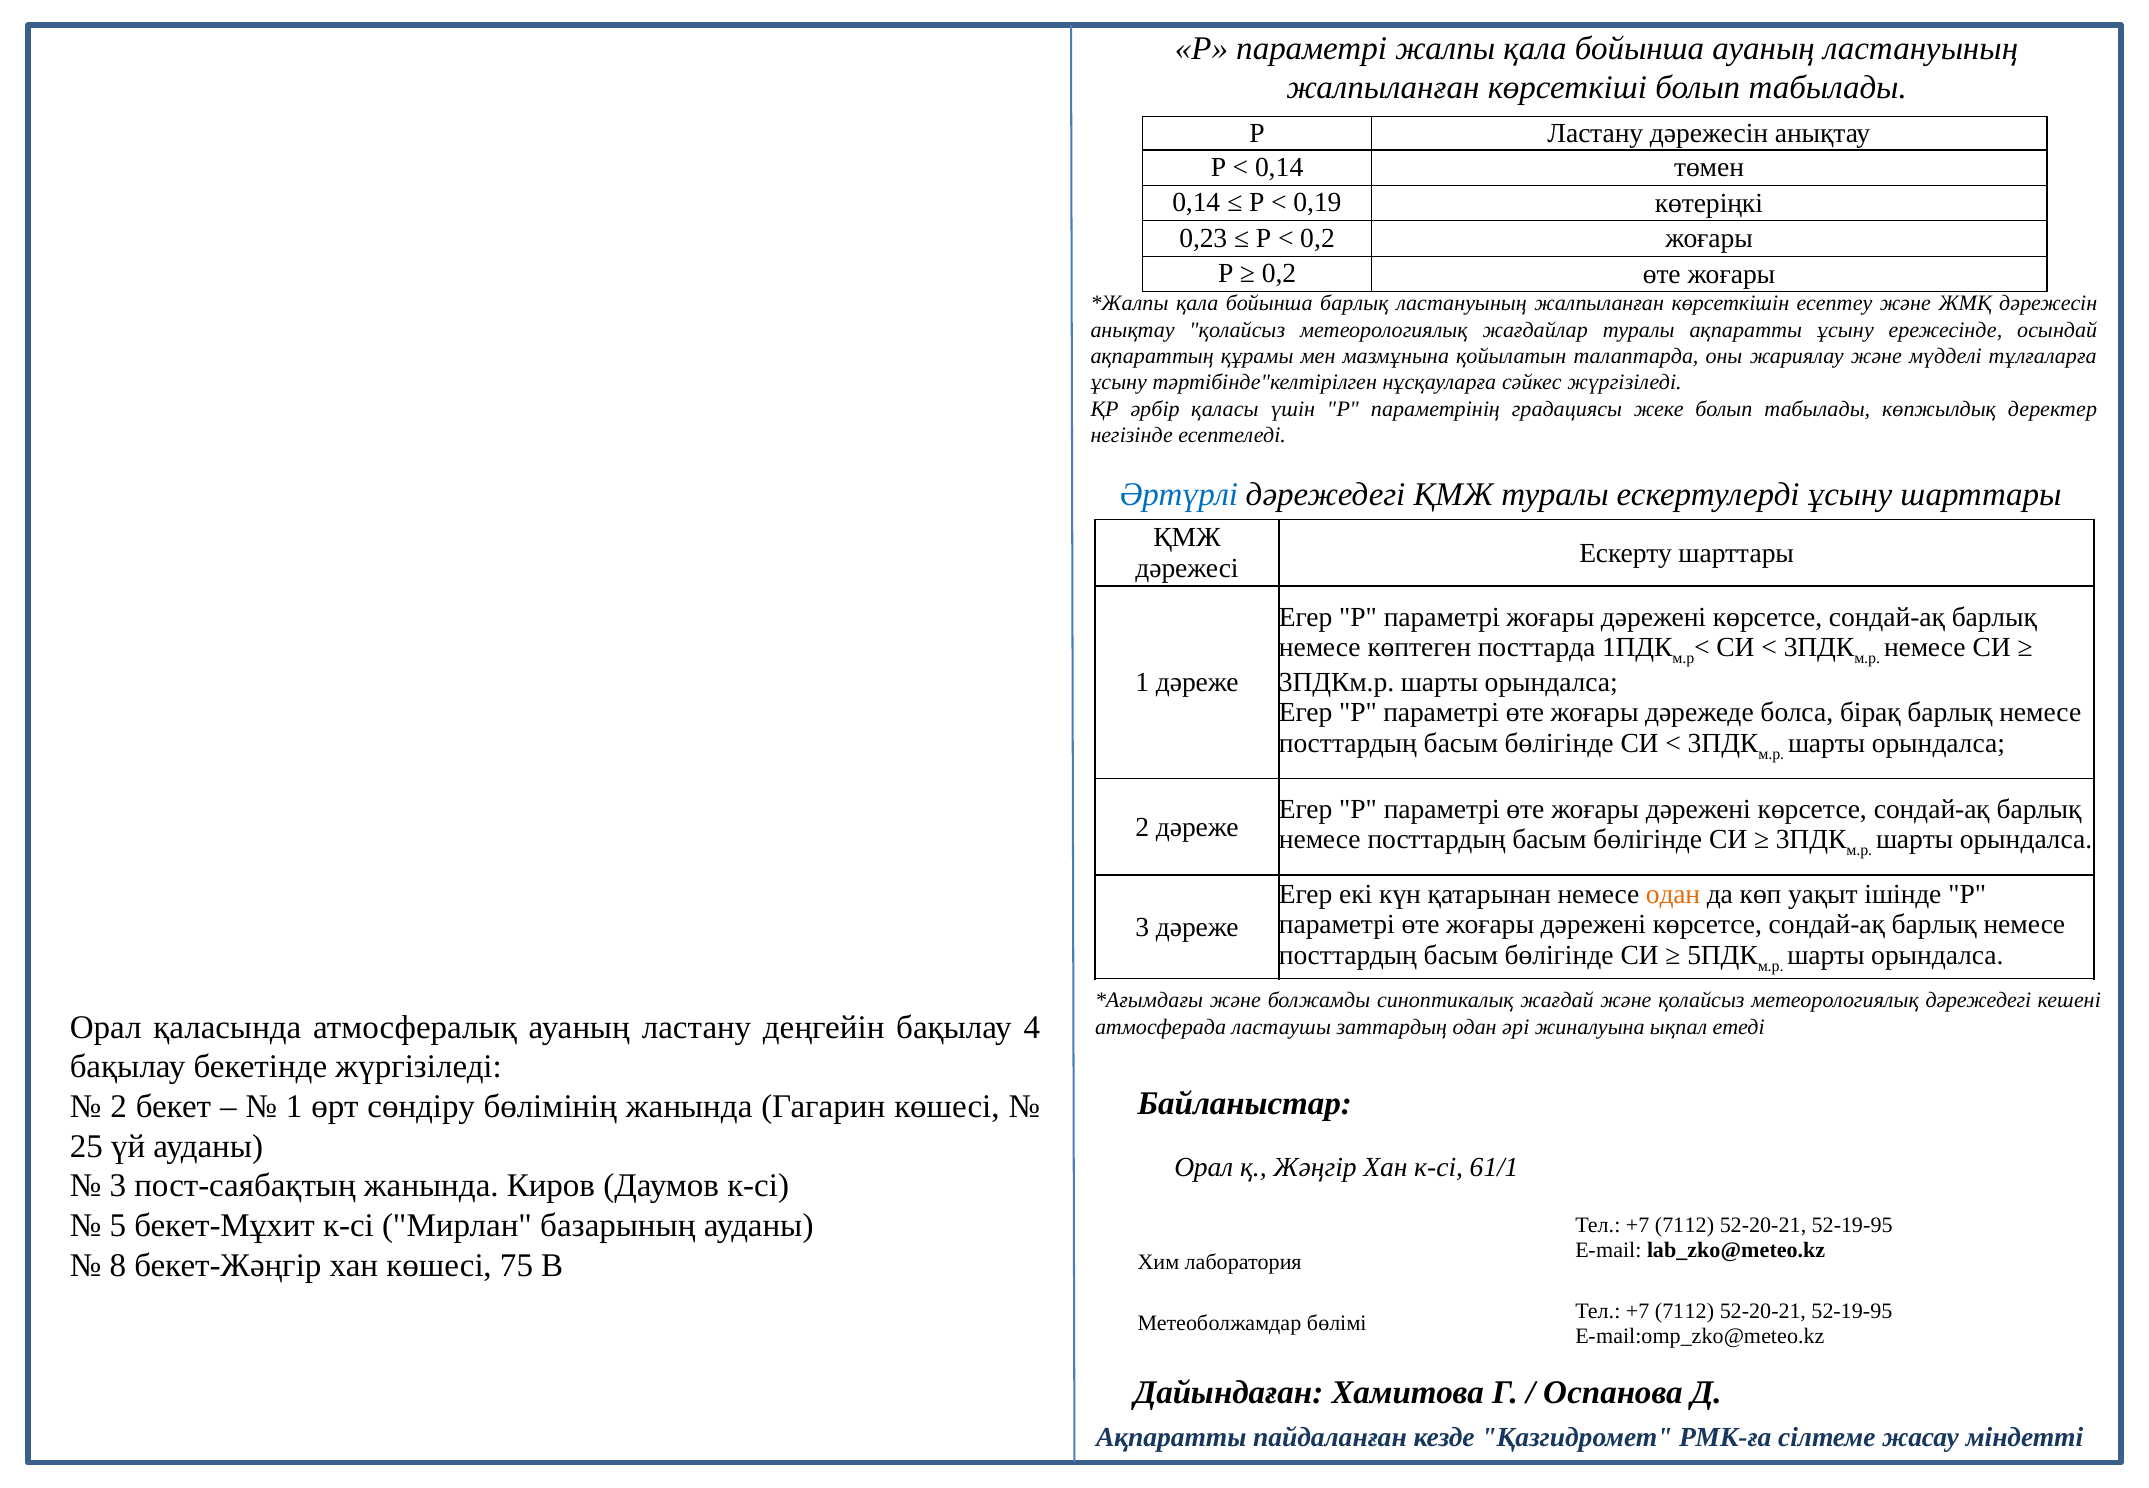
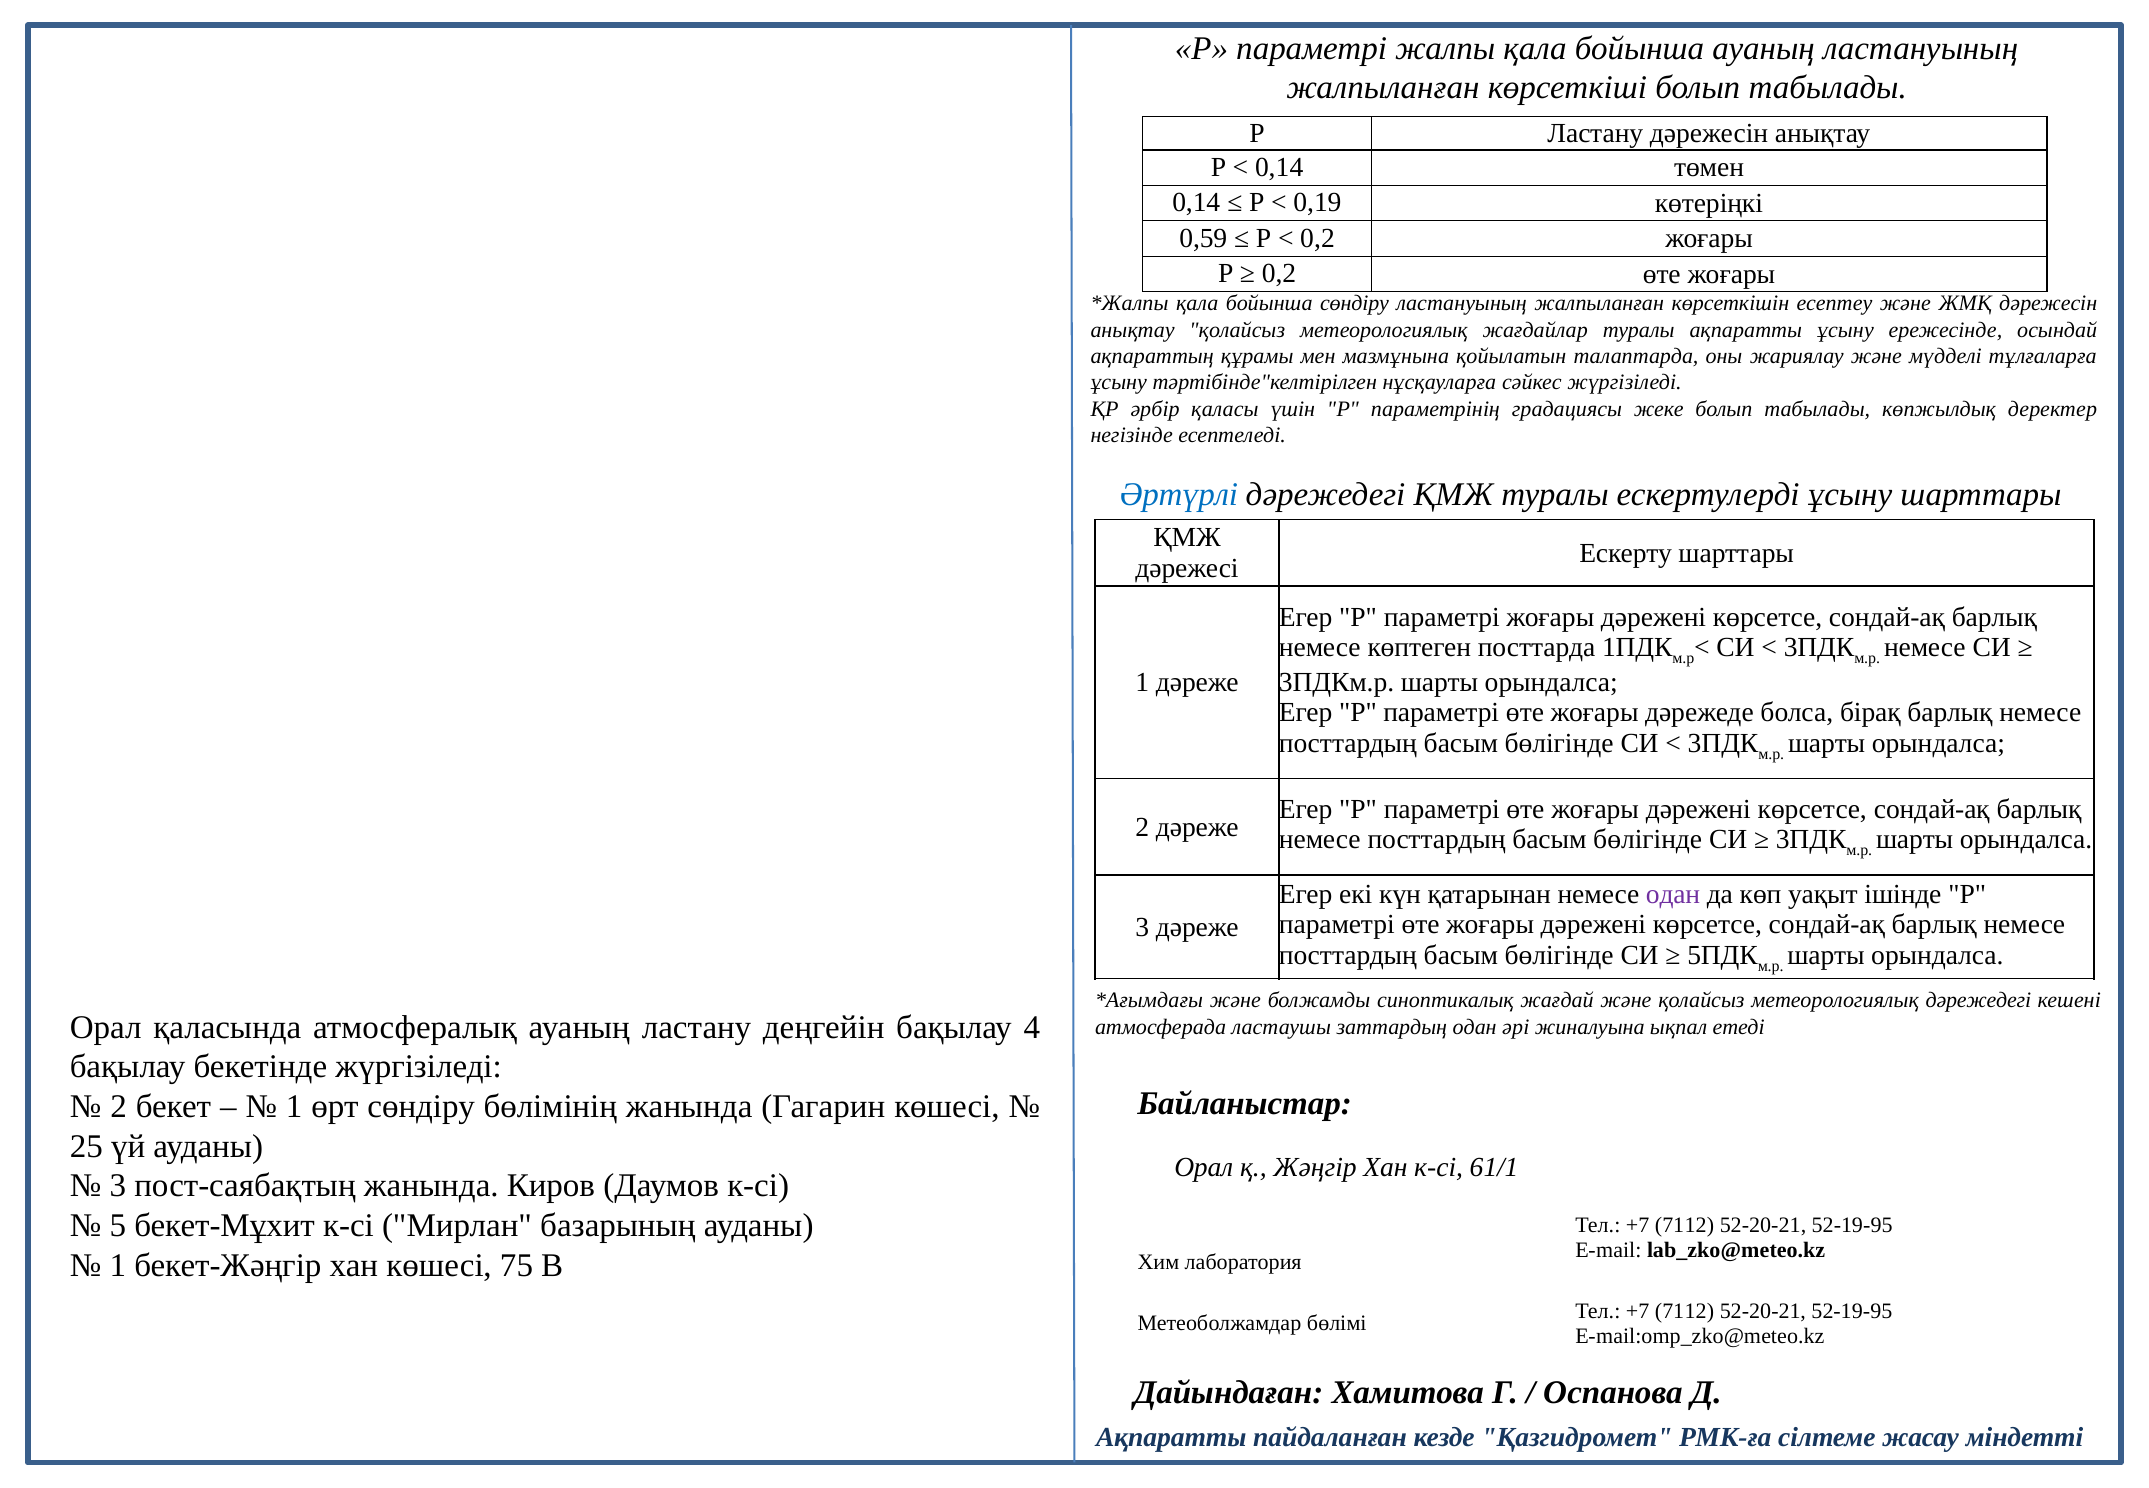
0,23: 0,23 -> 0,59 (1203, 238)
бойынша барлық: барлық -> сөндіру (1354, 303)
одан colour: orange -> purple (1673, 894)
8: 8 -> 1 (118, 1265)
